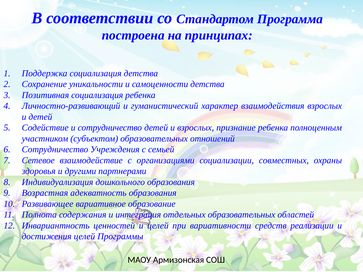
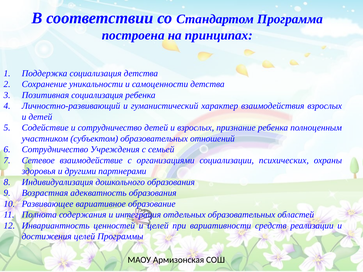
совместных: совместных -> психических (284, 160)
